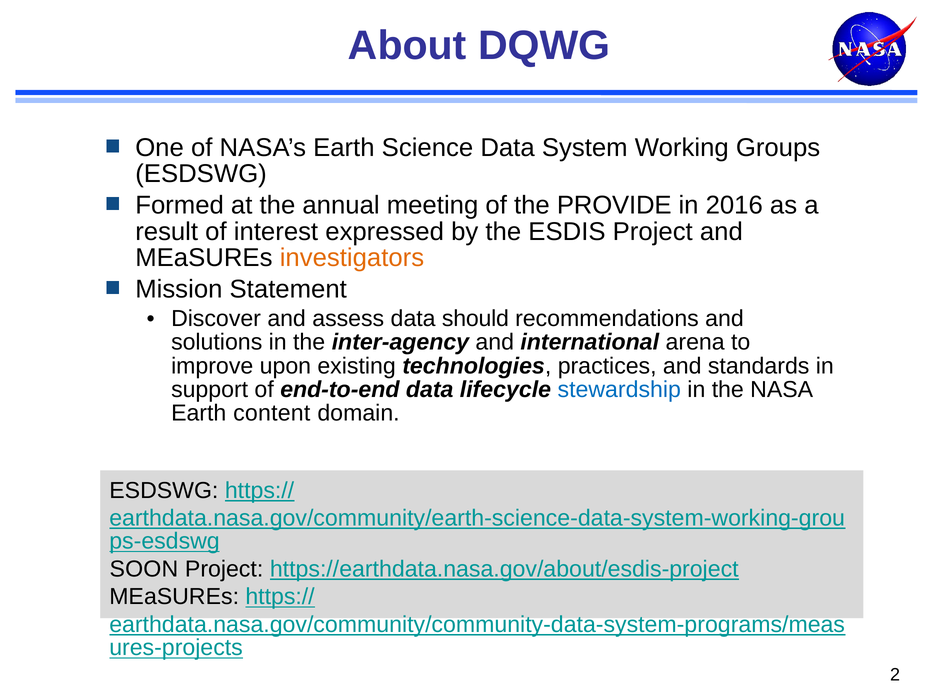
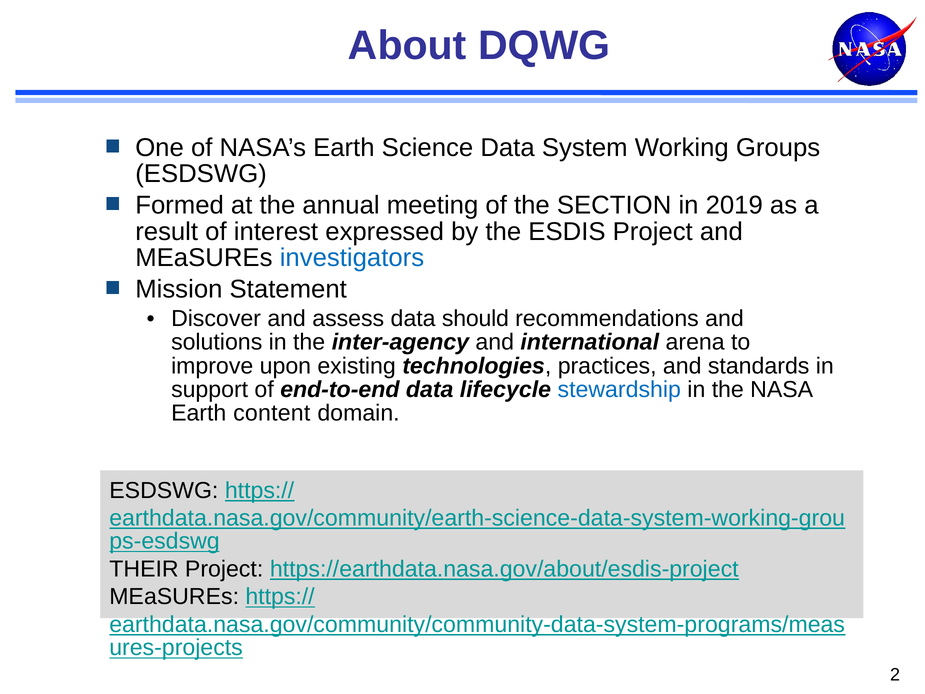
PROVIDE: PROVIDE -> SECTION (614, 205)
2016: 2016 -> 2019 (734, 205)
investigators colour: orange -> blue (352, 258)
SOON: SOON -> THEIR (144, 569)
